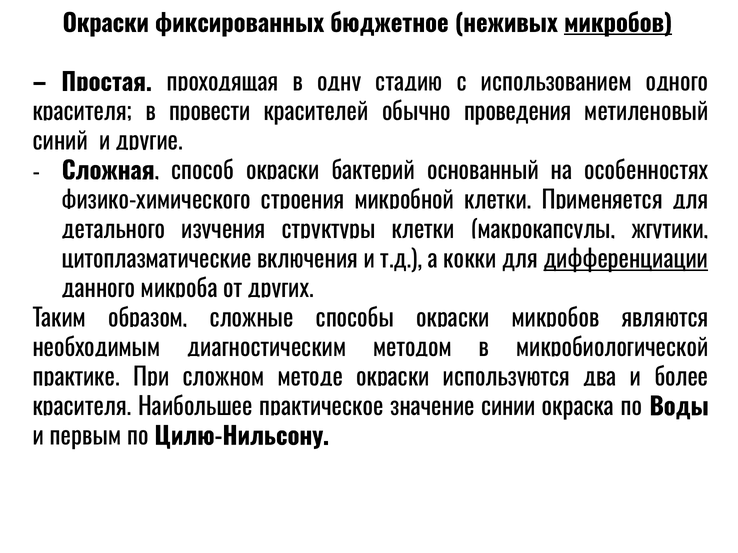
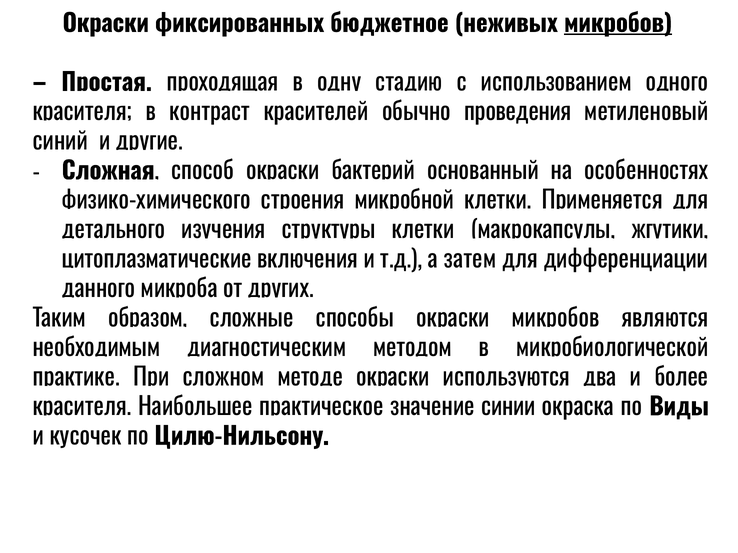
провести: провести -> контраст (210, 112)
кокки: кокки -> затем (470, 260)
дифференциации underline: present -> none (626, 260)
Воды: Воды -> Виды (679, 408)
первым: первым -> кусочек (86, 437)
